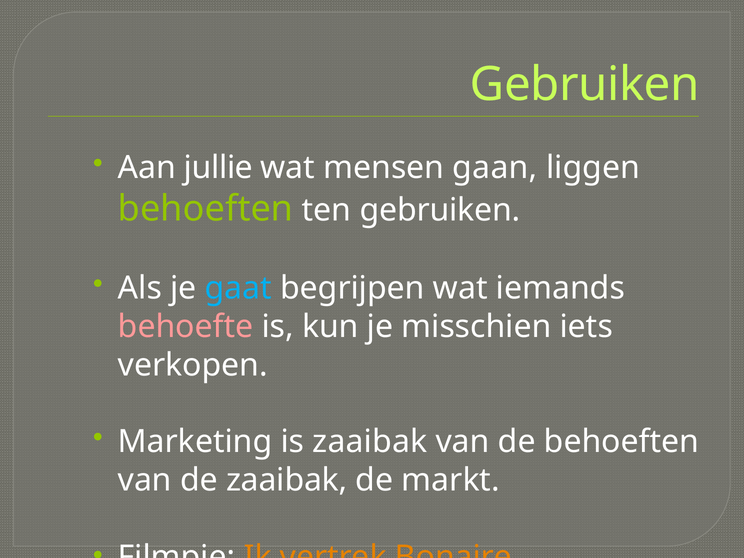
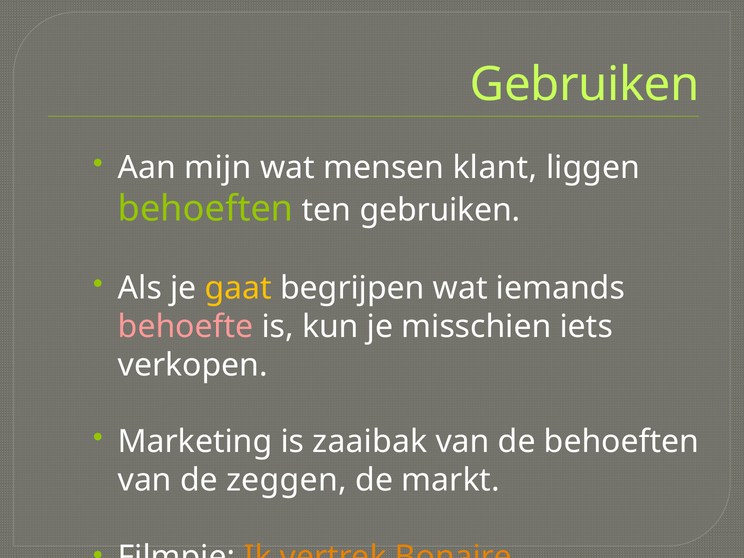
jullie: jullie -> mijn (218, 168)
gaan: gaan -> klant (495, 168)
gaat colour: light blue -> yellow (238, 288)
de zaaibak: zaaibak -> zeggen (286, 480)
